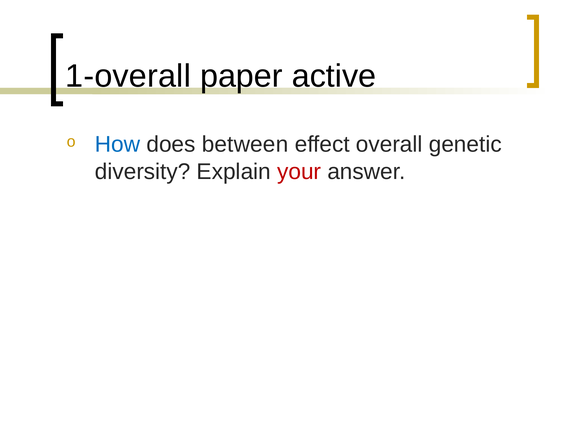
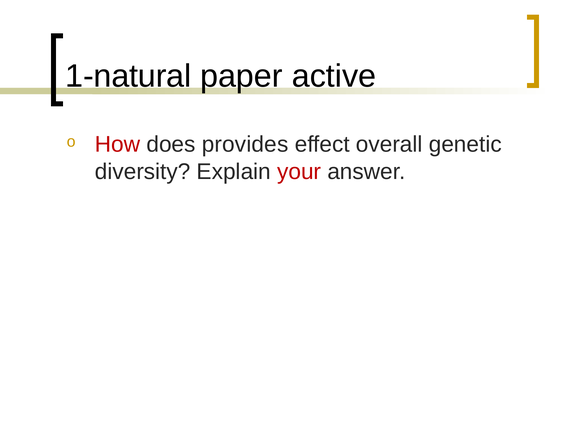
1-overall: 1-overall -> 1-natural (128, 76)
How colour: blue -> red (118, 144)
between: between -> provides (245, 144)
